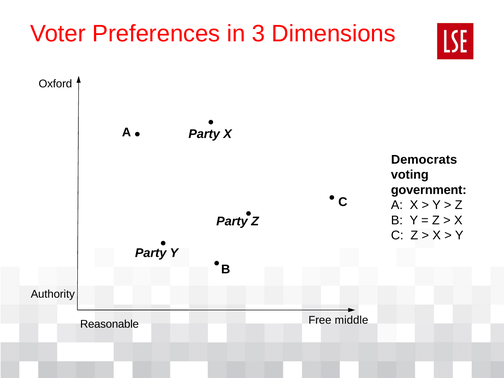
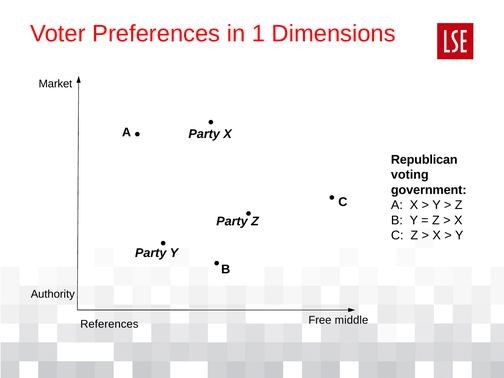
3: 3 -> 1 (258, 34)
Oxford: Oxford -> Market (55, 84)
Democrats: Democrats -> Republican (424, 160)
Reasonable: Reasonable -> References (109, 324)
